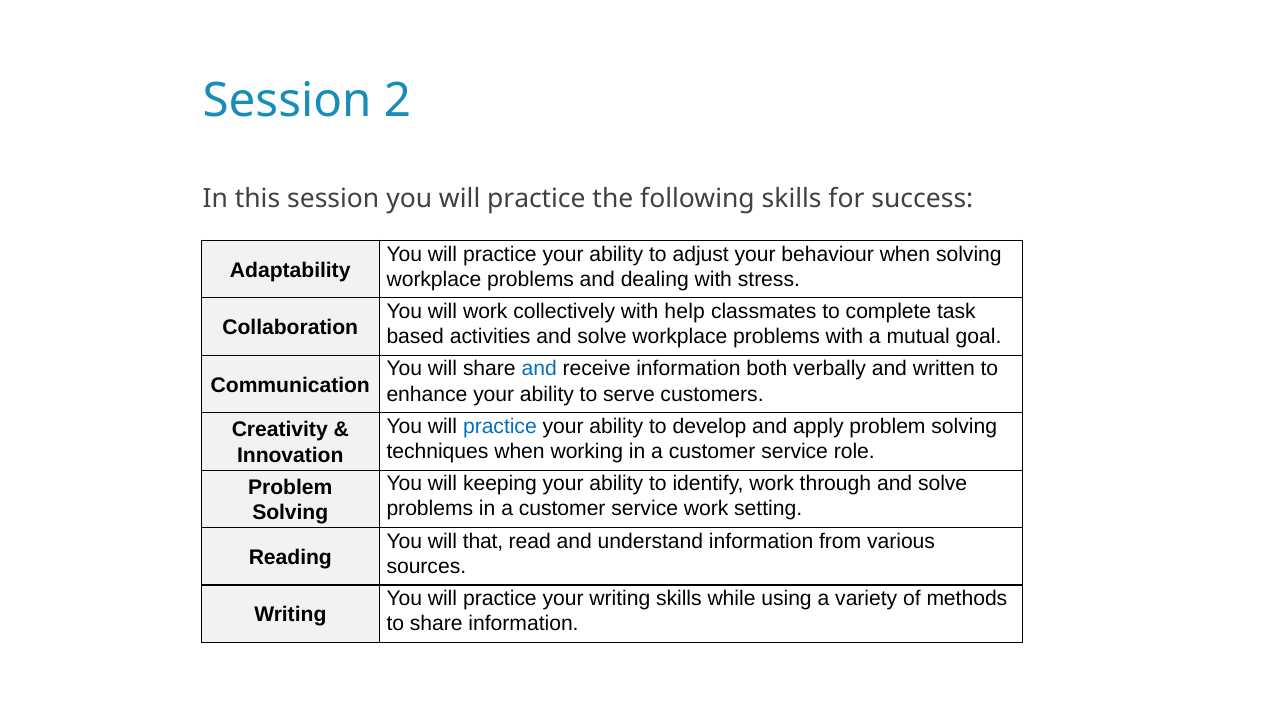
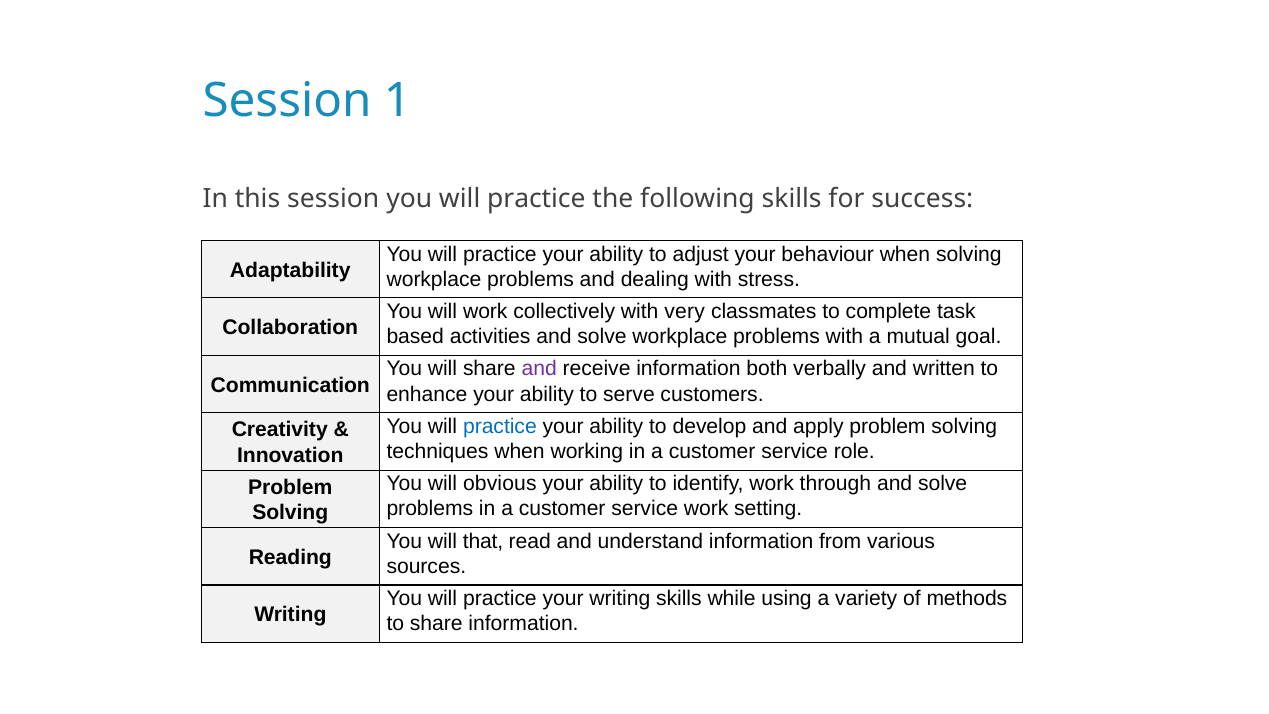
2: 2 -> 1 (397, 100)
help: help -> very (685, 311)
and colour: blue -> purple (539, 369)
keeping: keeping -> obvious (500, 484)
